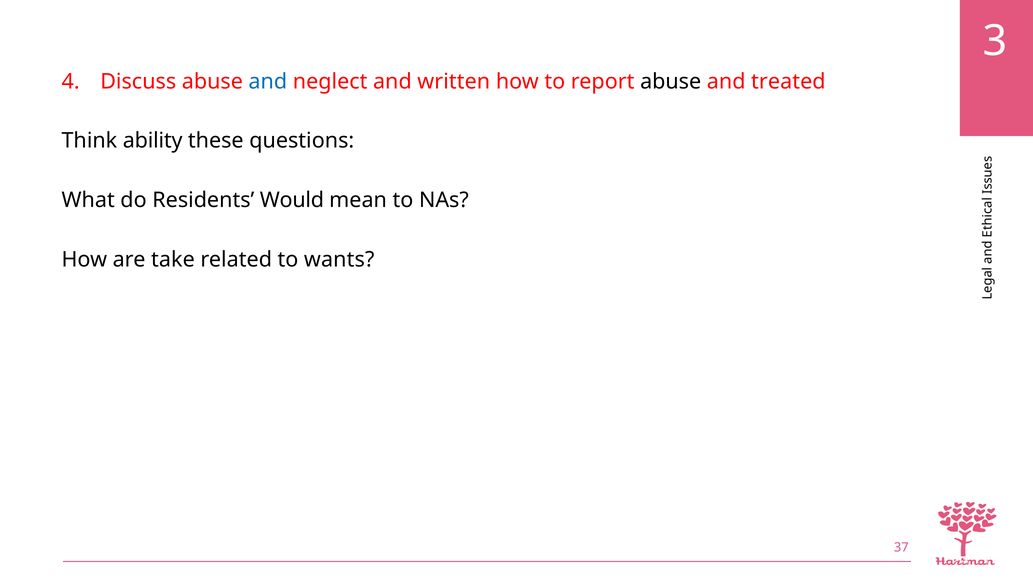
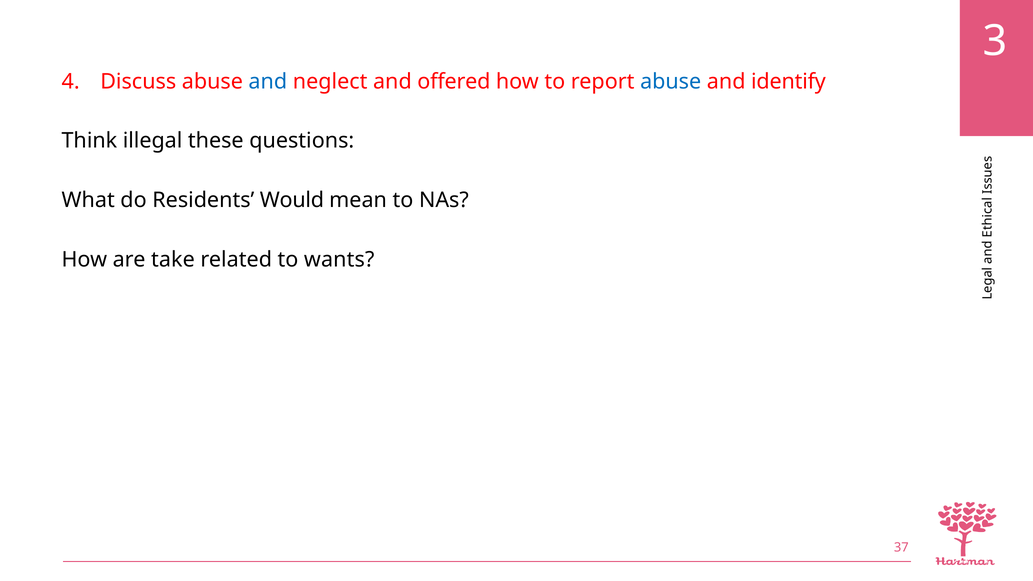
written: written -> offered (454, 81)
abuse colour: black -> blue (671, 81)
treated: treated -> identify (788, 81)
ability: ability -> illegal (153, 141)
